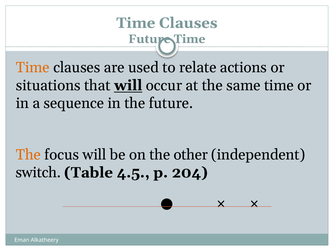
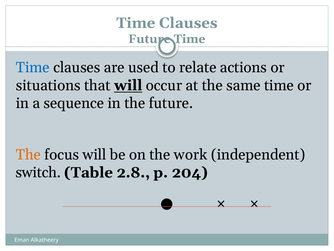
Time colour: orange -> blue (33, 67)
other: other -> work (191, 154)
4.5: 4.5 -> 2.8 (133, 172)
